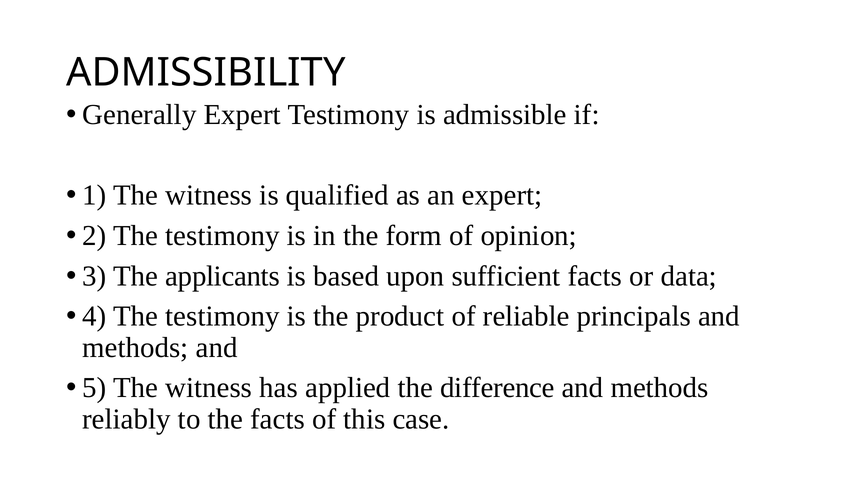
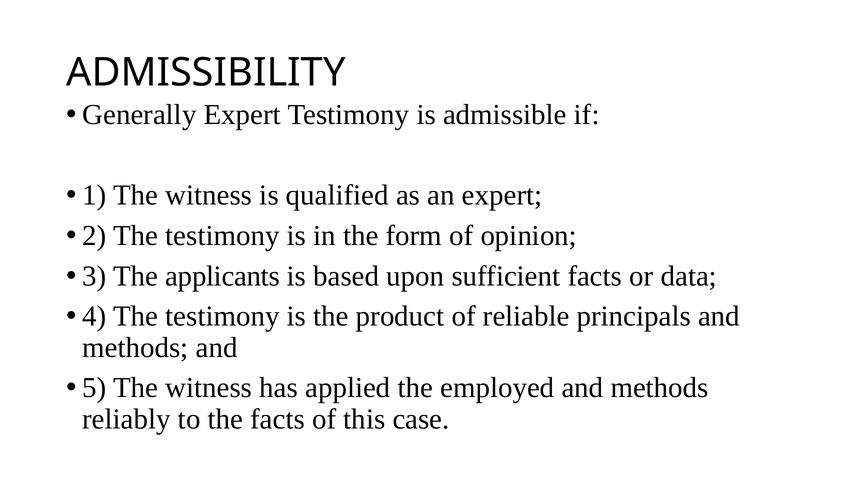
difference: difference -> employed (497, 388)
